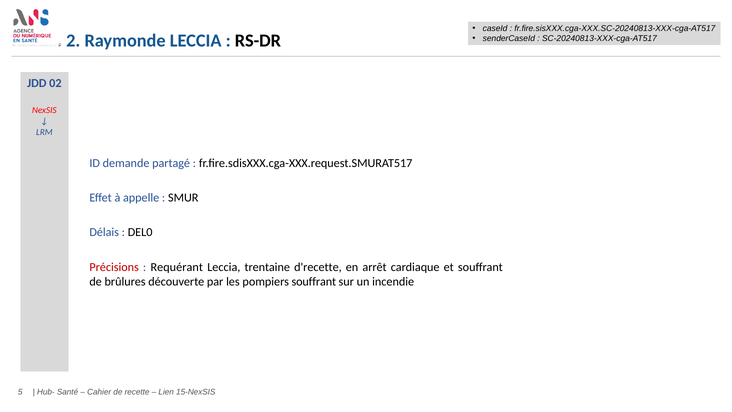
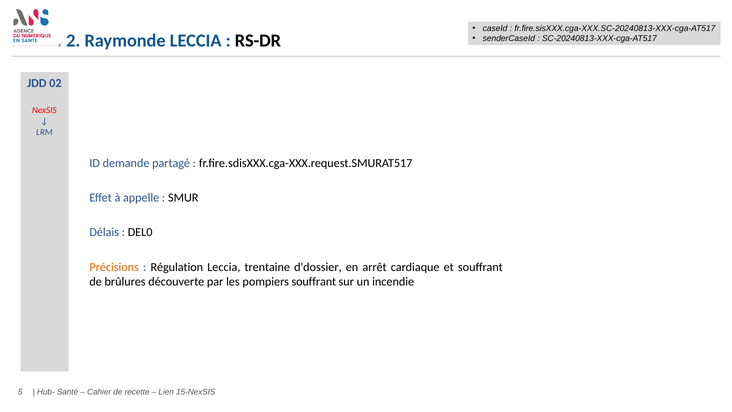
Précisions colour: red -> orange (114, 267)
Requérant: Requérant -> Régulation (177, 267)
d'recette: d'recette -> d'dossier (318, 267)
